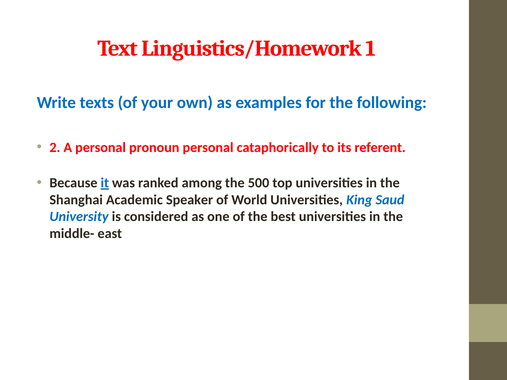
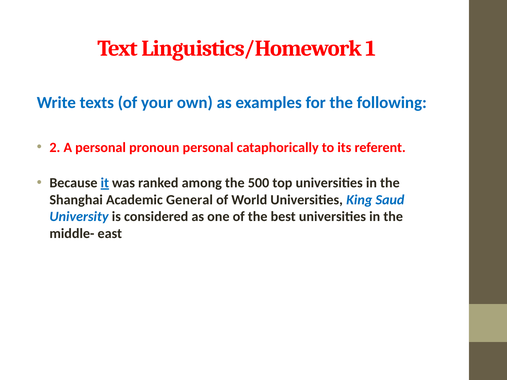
Speaker: Speaker -> General (189, 200)
